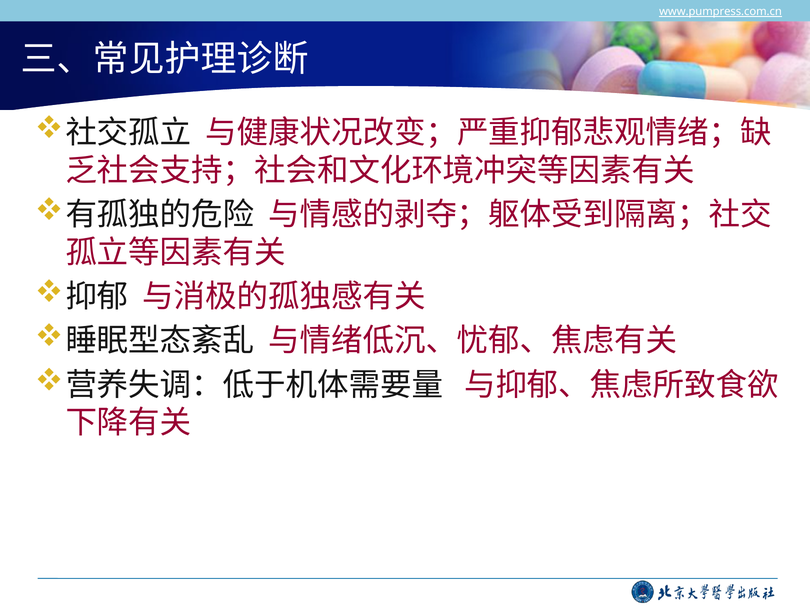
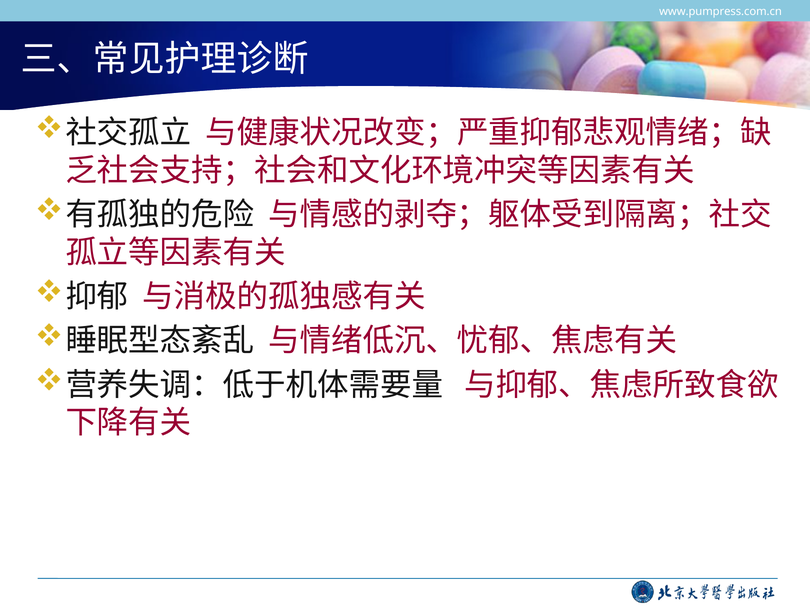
www.pumpress.com.cn underline: present -> none (721, 12)
